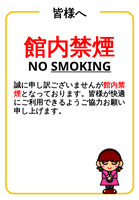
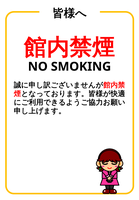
SMOKING underline: present -> none (81, 67)
